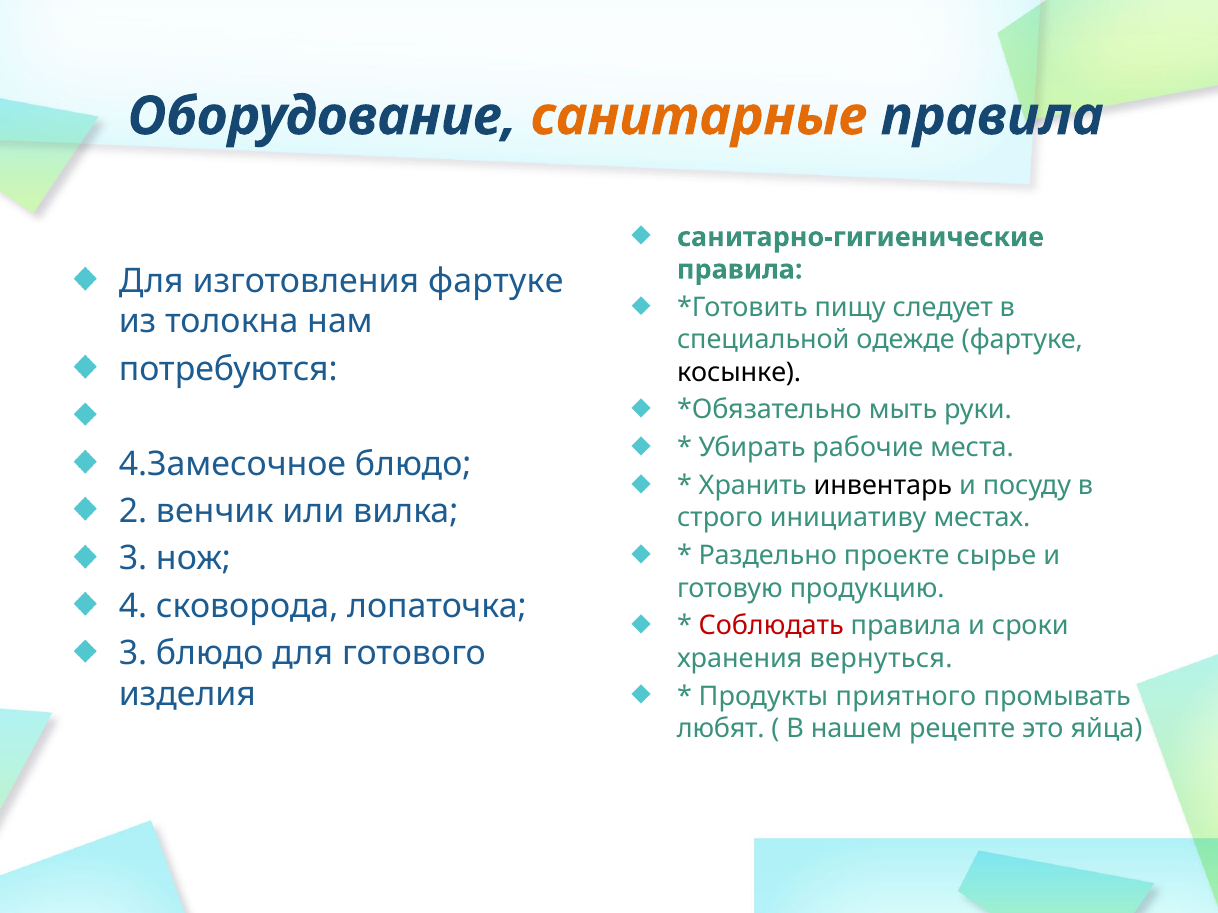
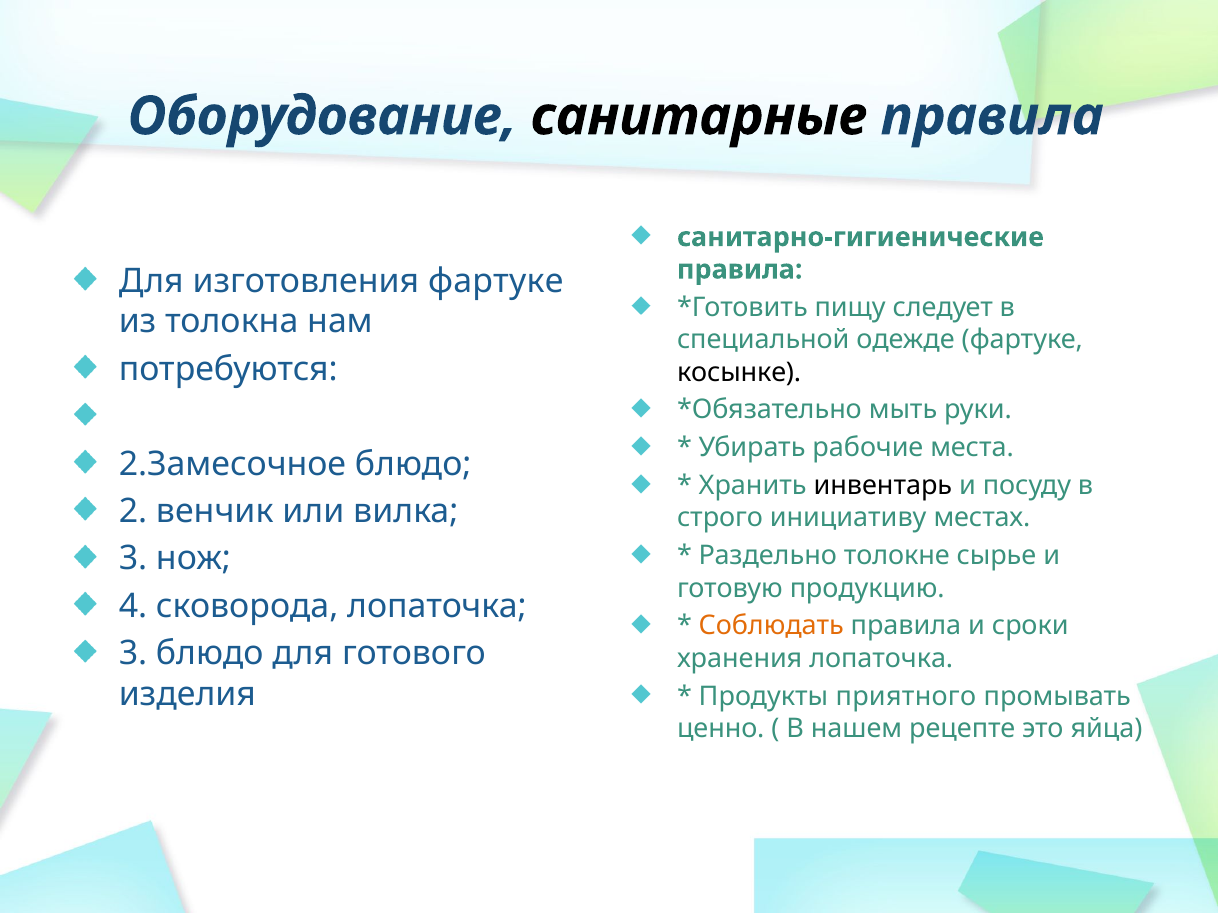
санитарные colour: orange -> black (699, 116)
4.Замесочное: 4.Замесочное -> 2.Замесочное (232, 464)
проекте: проекте -> толокне (897, 556)
Соблюдать colour: red -> orange (771, 626)
хранения вернуться: вернуться -> лопаточка (881, 659)
любят: любят -> ценно (721, 729)
